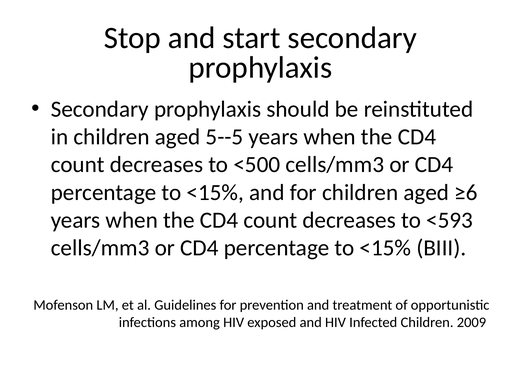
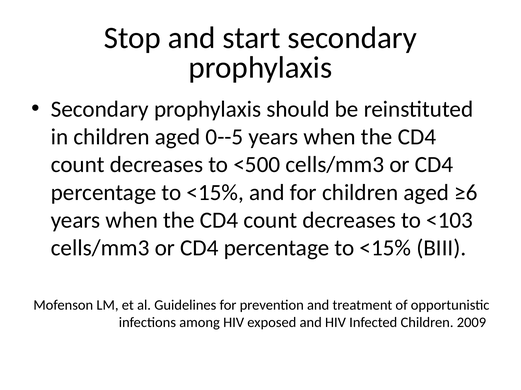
5--5: 5--5 -> 0--5 (224, 137)
<593: <593 -> <103 (449, 221)
